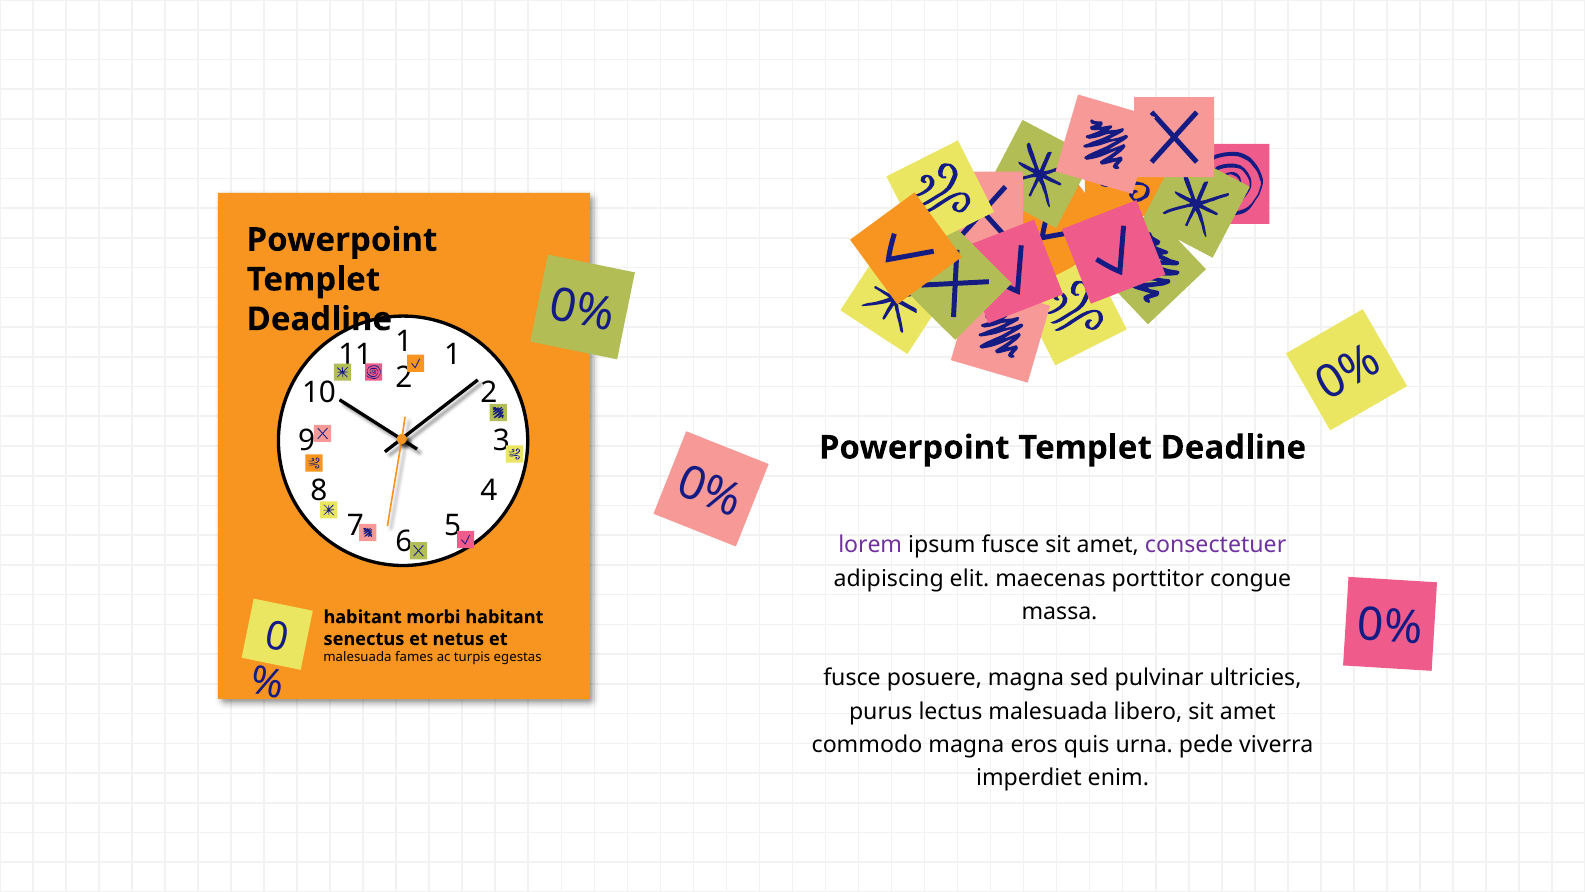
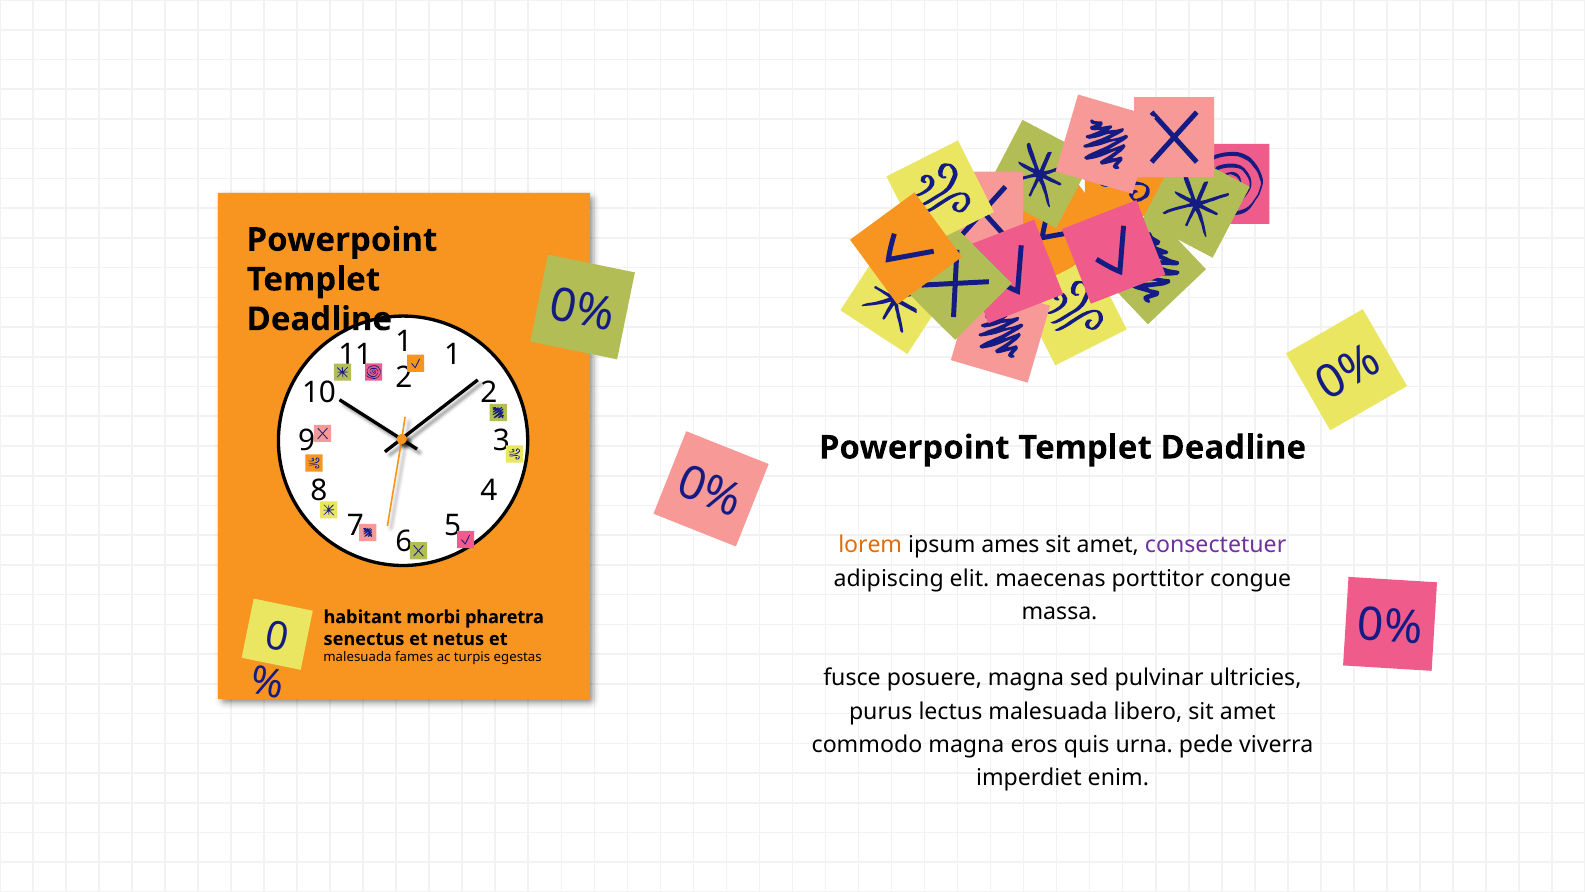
lorem colour: purple -> orange (870, 545)
ipsum fusce: fusce -> ames (1010, 545)
morbi habitant: habitant -> pharetra (504, 617)
